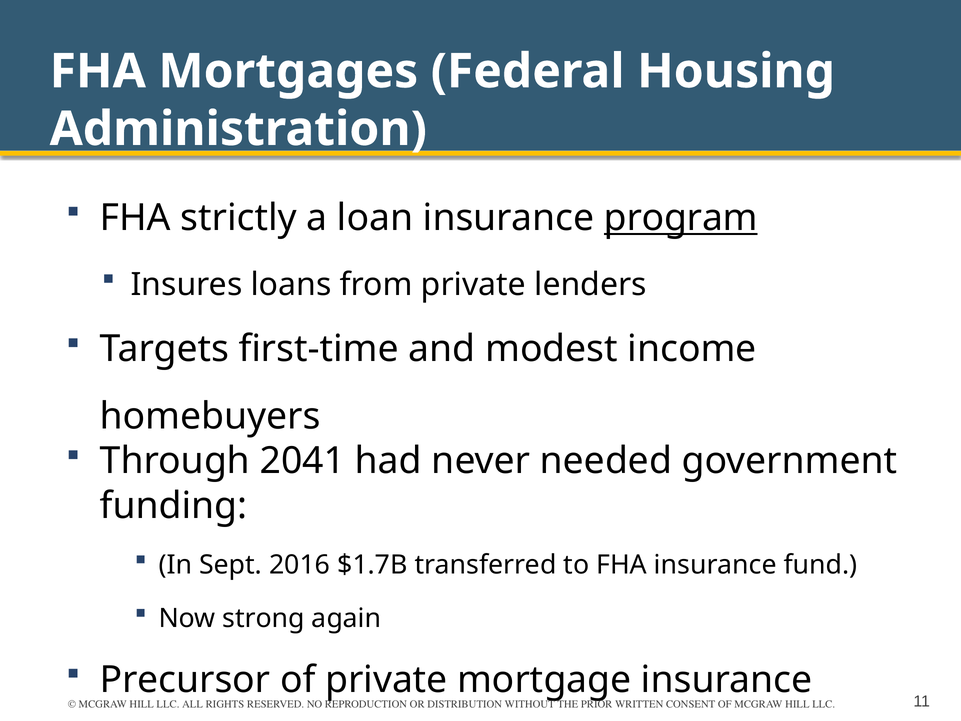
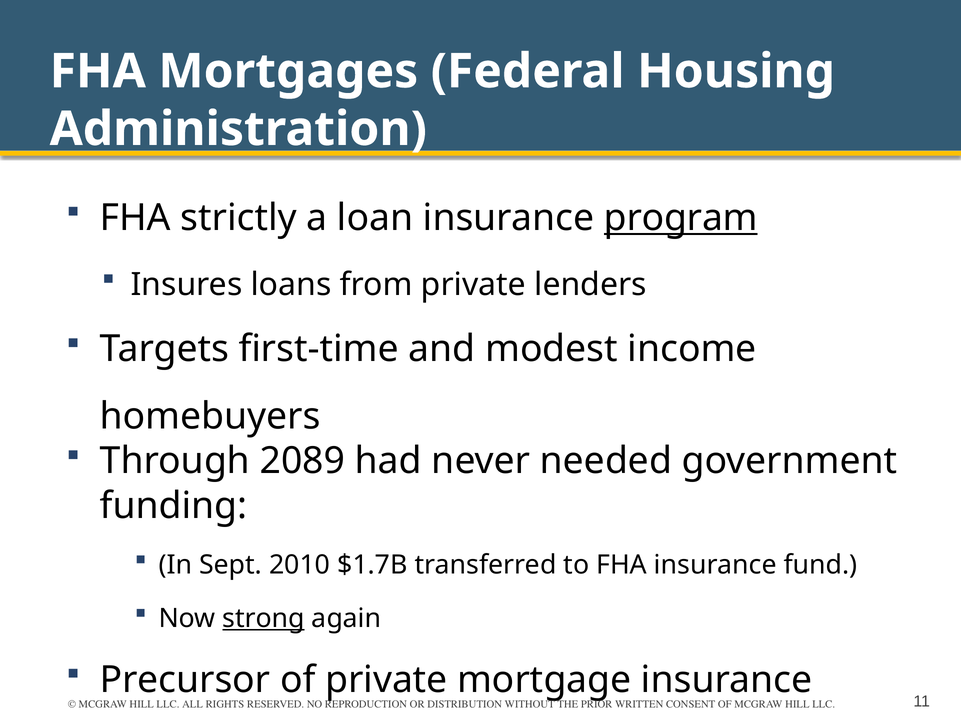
2041: 2041 -> 2089 (302, 461)
2016: 2016 -> 2010 (300, 565)
strong underline: none -> present (264, 618)
